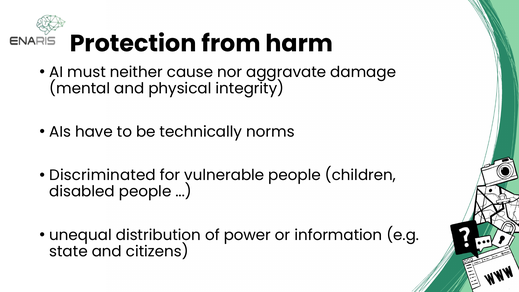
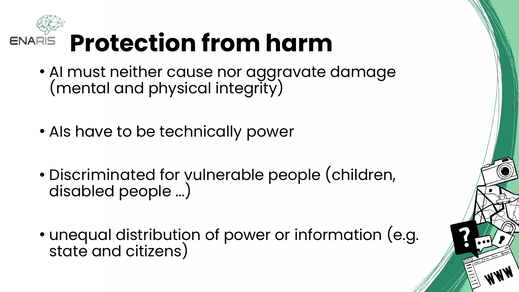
technically norms: norms -> power (270, 132)
